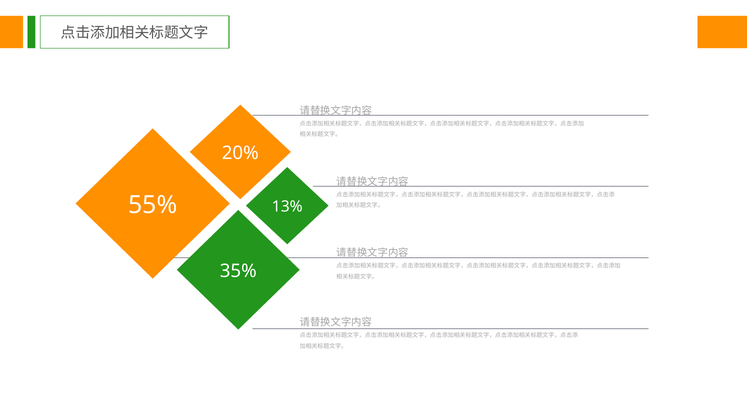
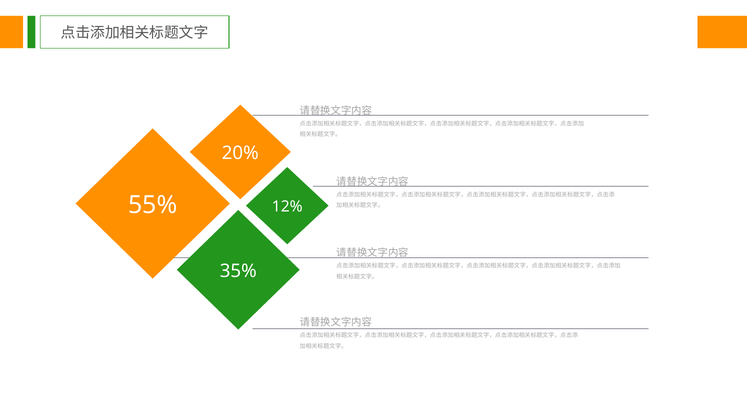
13%: 13% -> 12% (287, 207)
